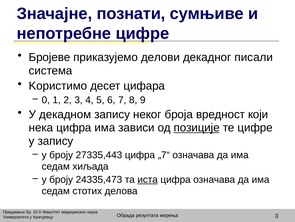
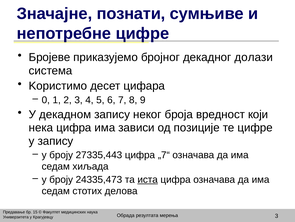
делови: делови -> бројног (160, 57)
писали: писали -> долази (254, 57)
позиције underline: present -> none (197, 127)
